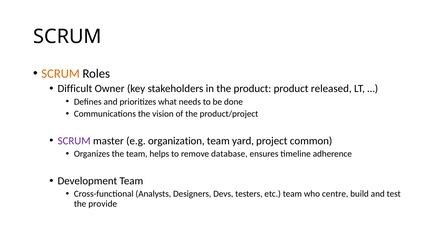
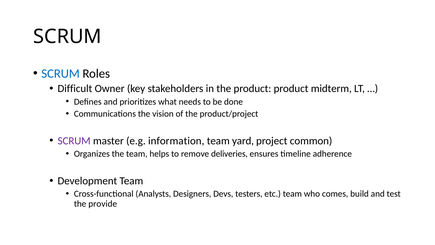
SCRUM colour: orange -> blue (61, 74)
released: released -> midterm (331, 89)
organization: organization -> information (176, 141)
database: database -> deliveries (229, 154)
centre: centre -> comes (335, 194)
